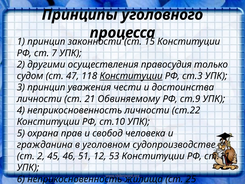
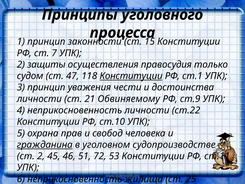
другими: другими -> защиты (46, 64)
ст.3: ст.3 -> ст.1 (192, 76)
гражданина underline: none -> present (45, 145)
51 12: 12 -> 72 (100, 156)
